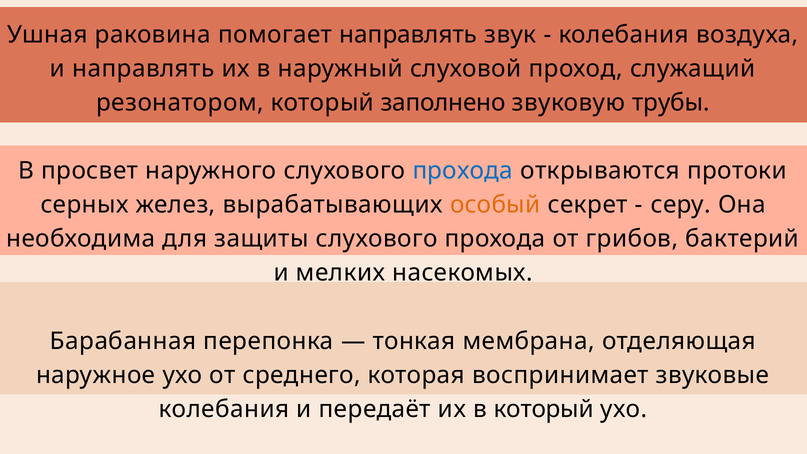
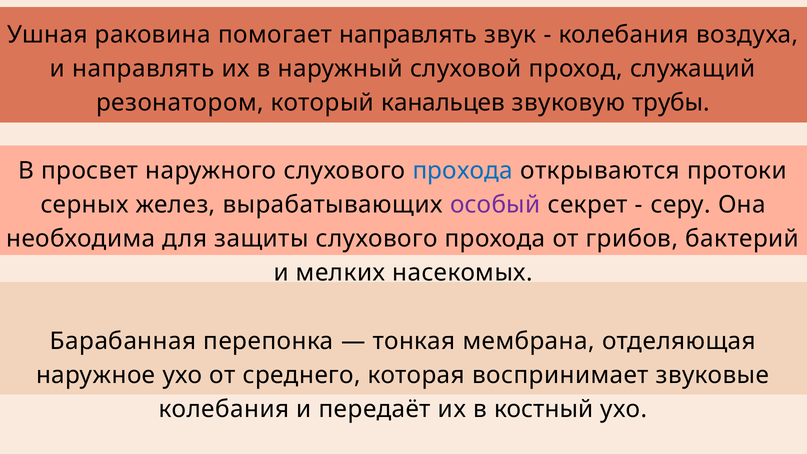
заполнено: заполнено -> канальцев (443, 103)
особый colour: orange -> purple (495, 205)
в который: который -> костный (544, 409)
